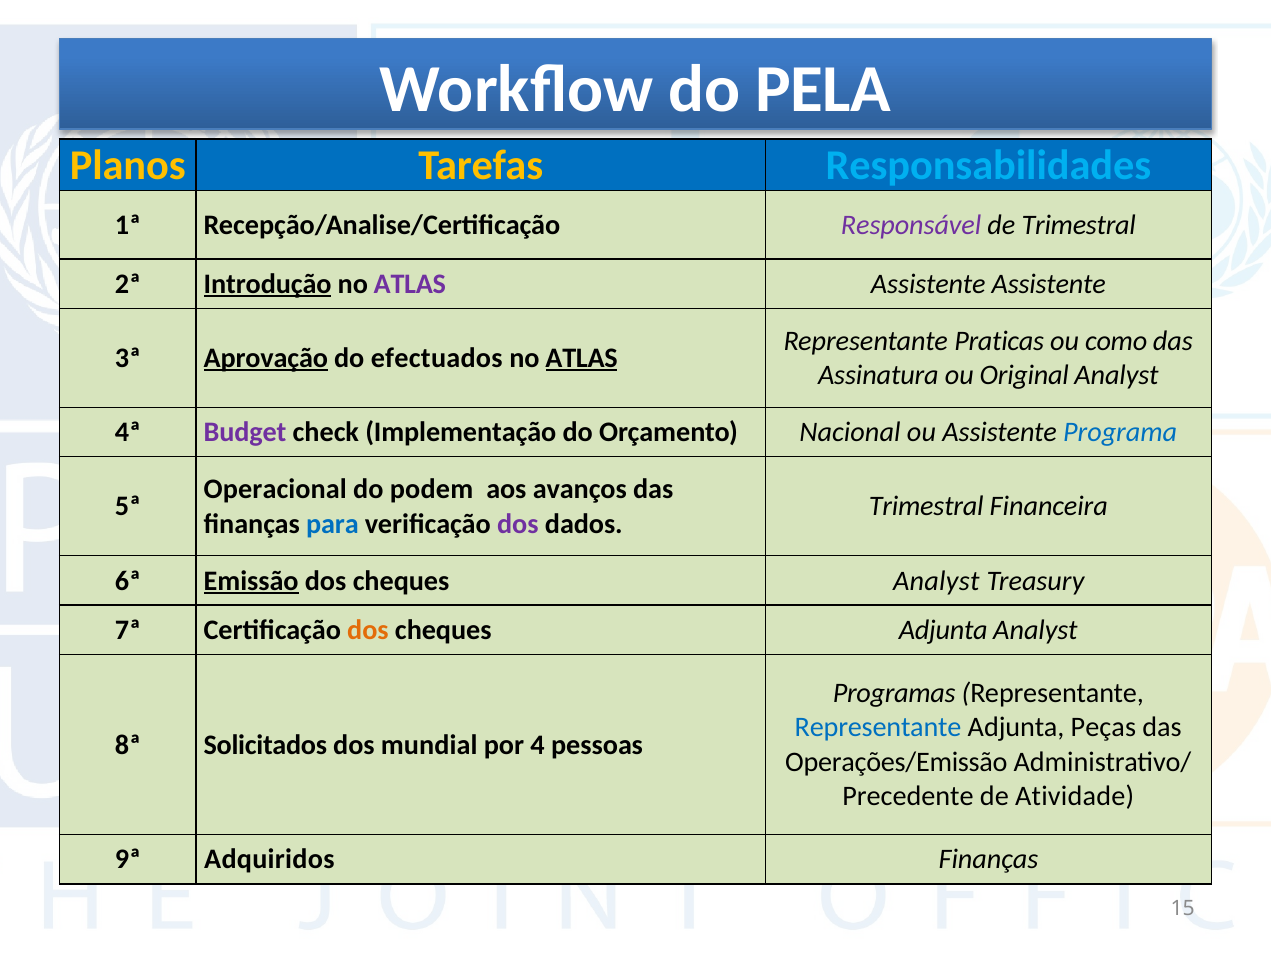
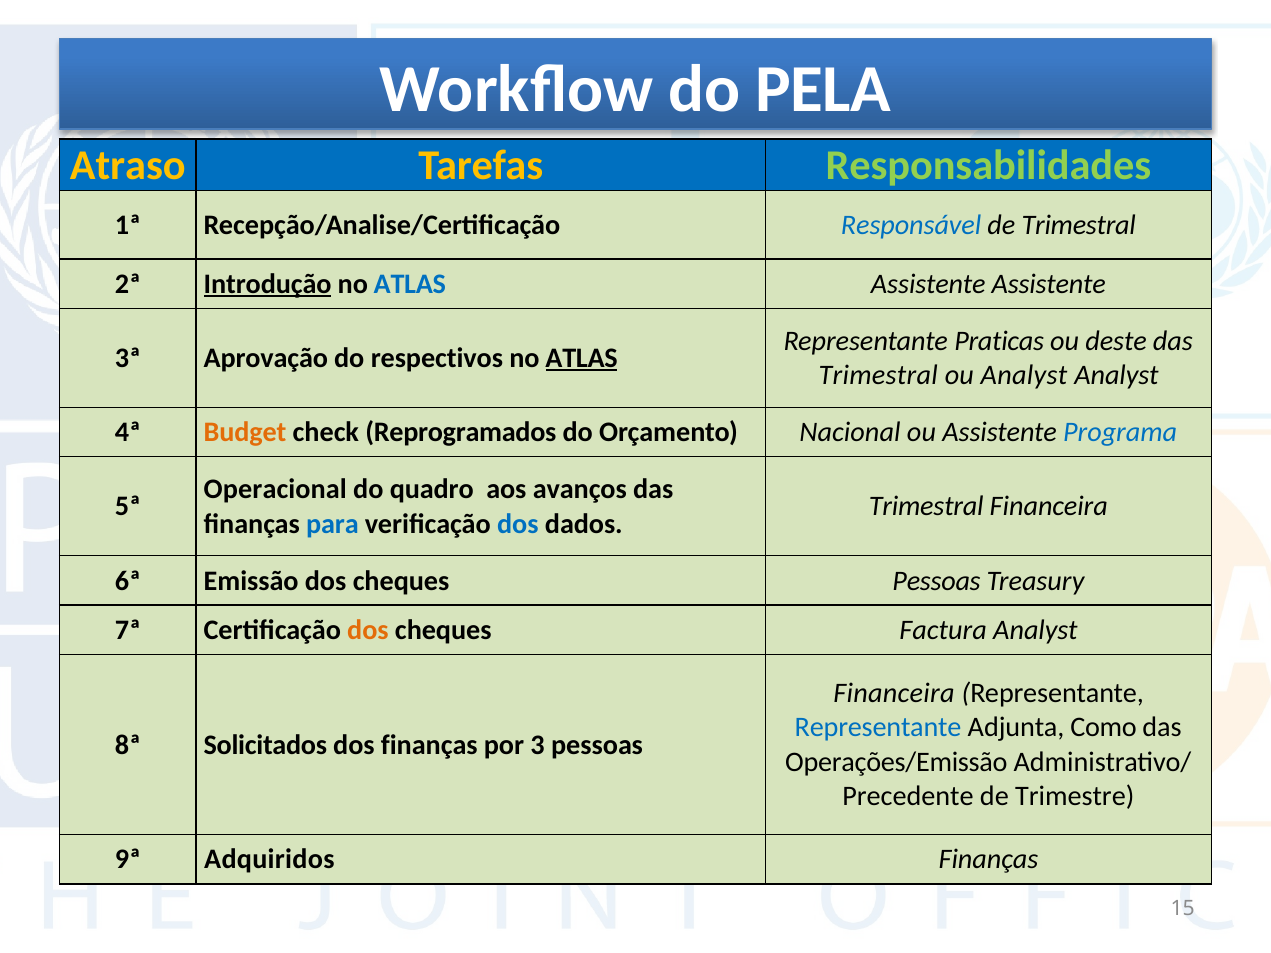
Planos: Planos -> Atraso (128, 165)
Responsabilidades colour: light blue -> light green (988, 165)
Responsável colour: purple -> blue (911, 225)
ATLAS colour: purple -> blue (410, 284)
como: como -> deste (1116, 341)
Aprovação underline: present -> none (266, 358)
efectuados: efectuados -> respectivos (437, 358)
Assinatura: Assinatura -> Trimestral (878, 376)
ou Original: Original -> Analyst (1024, 376)
Budget colour: purple -> orange (245, 432)
Implementação: Implementação -> Reprogramados (461, 432)
podem: podem -> quadro (432, 489)
dos colour: purple -> blue (518, 524)
Emissão underline: present -> none (251, 581)
cheques Analyst: Analyst -> Pessoas (937, 581)
cheques Adjunta: Adjunta -> Factura (943, 630)
Programas: Programas -> Financeira (894, 693)
Peças: Peças -> Como (1104, 728)
dos mundial: mundial -> finanças (429, 745)
4: 4 -> 3 (538, 745)
Atividade: Atividade -> Trimestre (1075, 797)
